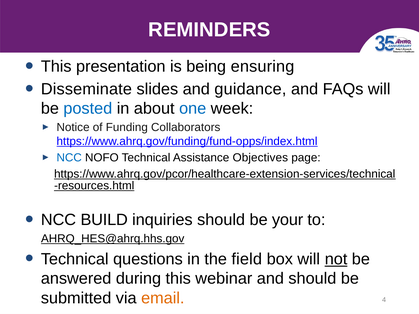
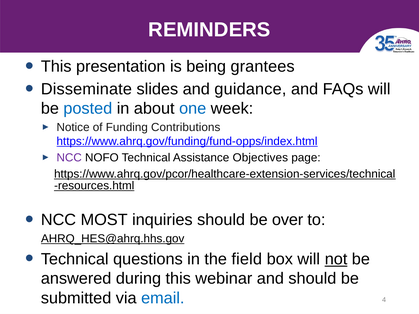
ensuring: ensuring -> grantees (263, 66)
Collaborators: Collaborators -> Contributions (186, 127)
NCC colour: blue -> purple (69, 158)
BUILD: BUILD -> MOST (104, 220)
your: your -> over (288, 220)
email colour: orange -> blue (163, 298)
